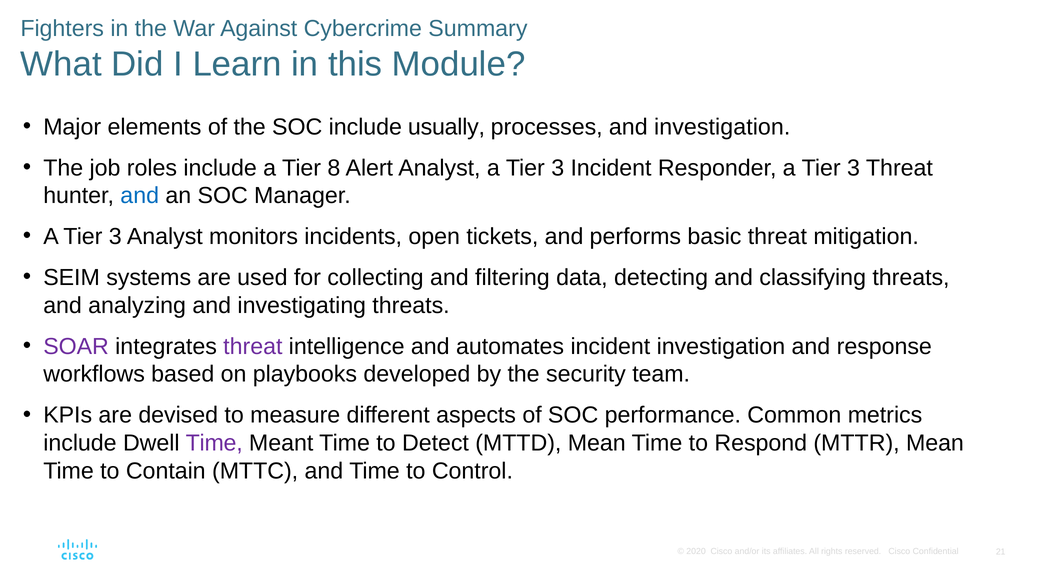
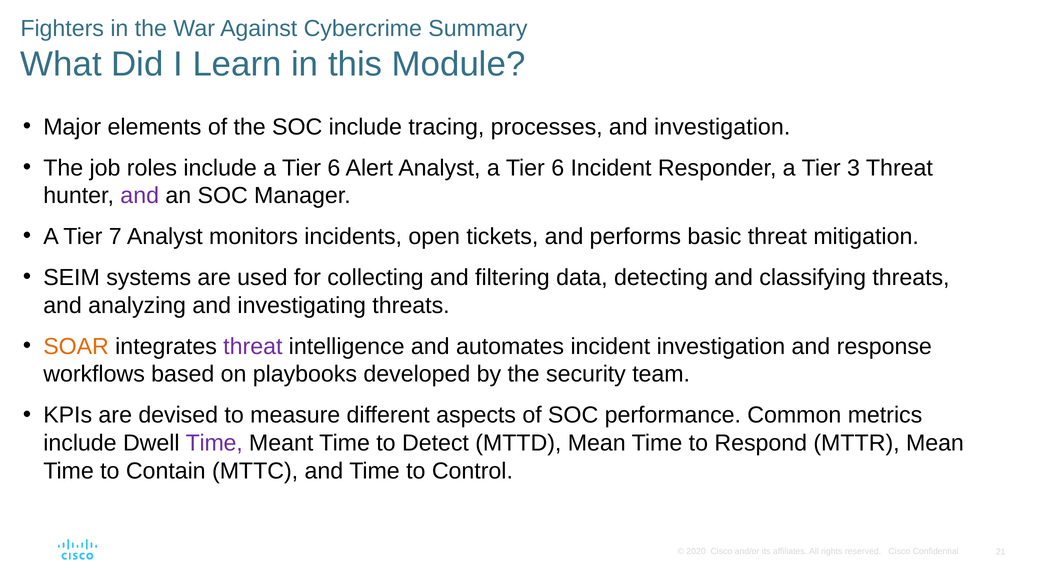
usually: usually -> tracing (446, 127)
include a Tier 8: 8 -> 6 (334, 168)
Analyst a Tier 3: 3 -> 6 (558, 168)
and colour: blue -> purple (140, 196)
3: 3 -> 7 (115, 237)
SOAR colour: purple -> orange (76, 346)
